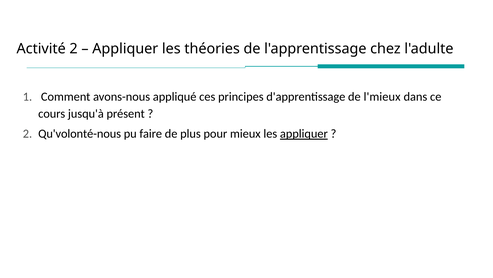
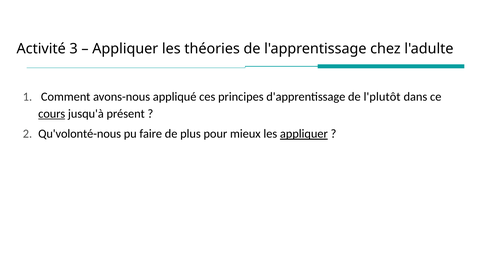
Activité 2: 2 -> 3 (74, 48)
l'mieux: l'mieux -> l'plutôt (382, 96)
cours underline: none -> present (52, 113)
